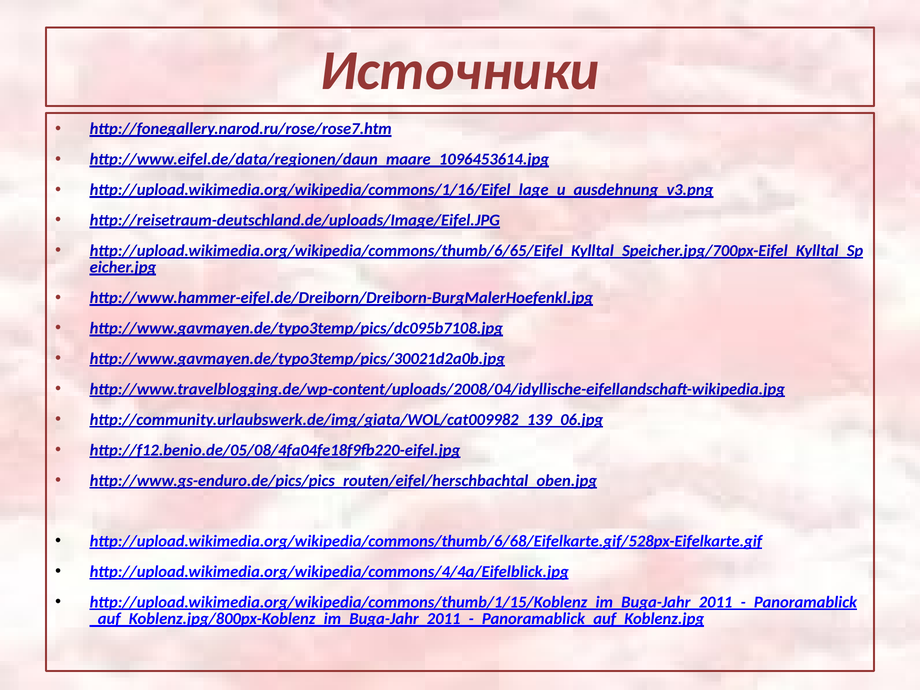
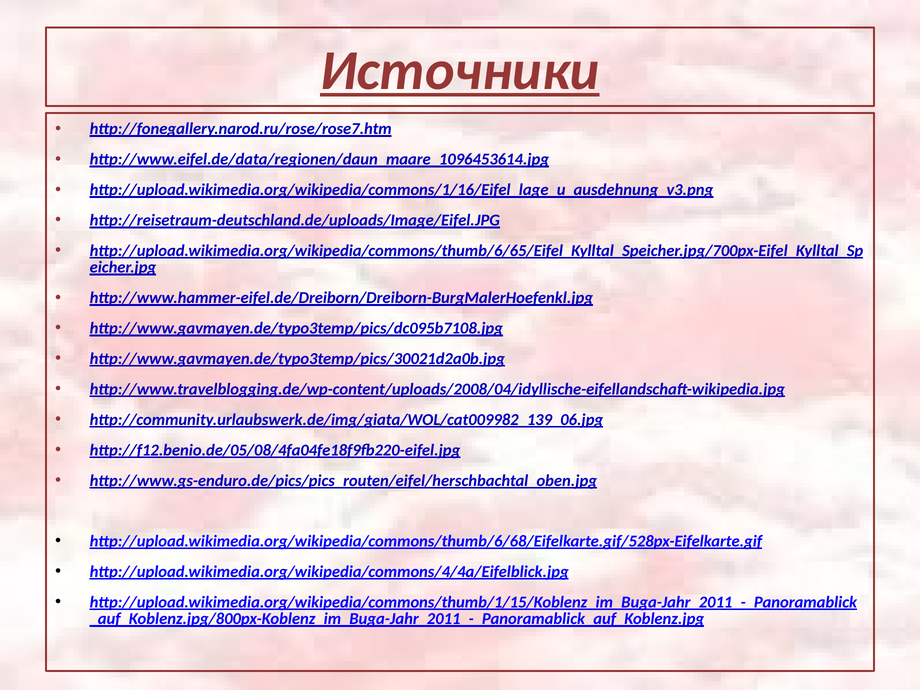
Источники underline: none -> present (460, 71)
